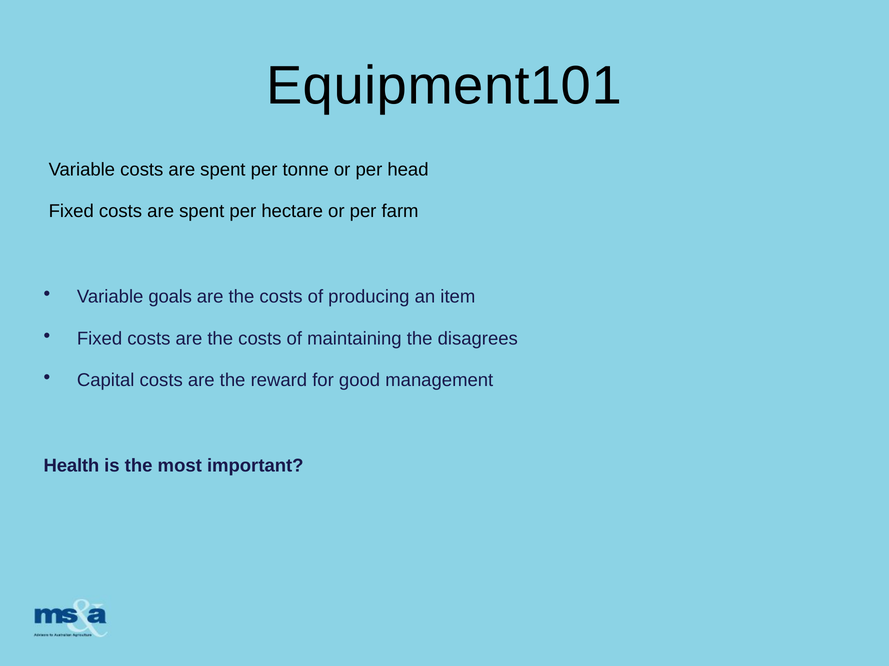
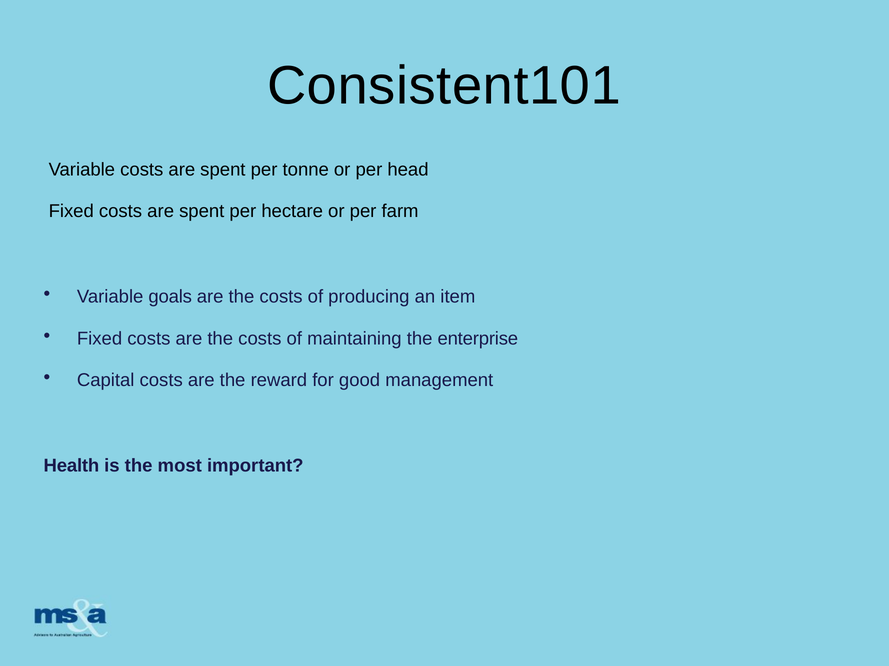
Equipment101: Equipment101 -> Consistent101 (444, 86)
disagrees: disagrees -> enterprise (478, 339)
